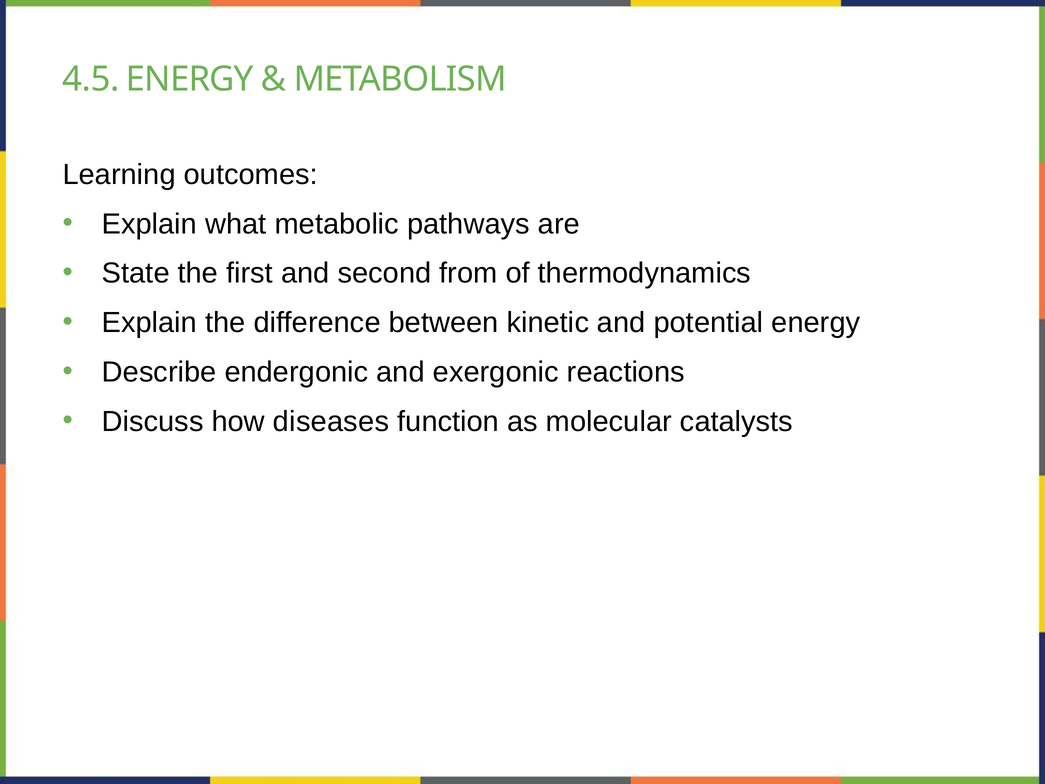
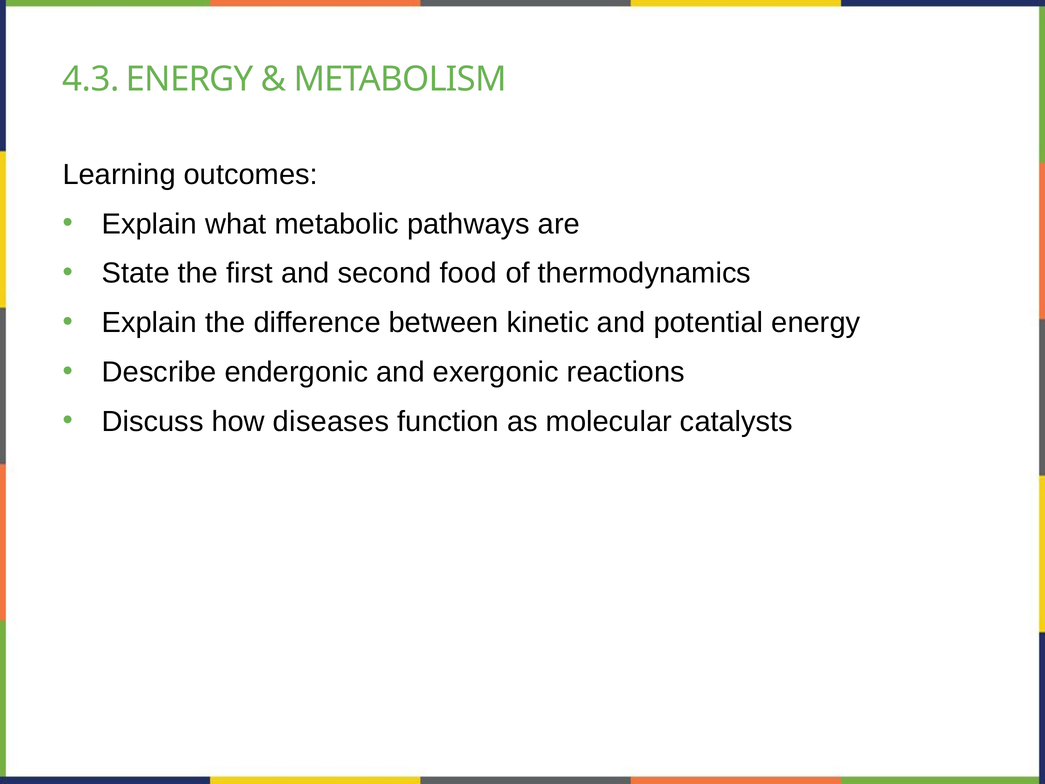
4.5: 4.5 -> 4.3 (91, 79)
from: from -> food (468, 273)
